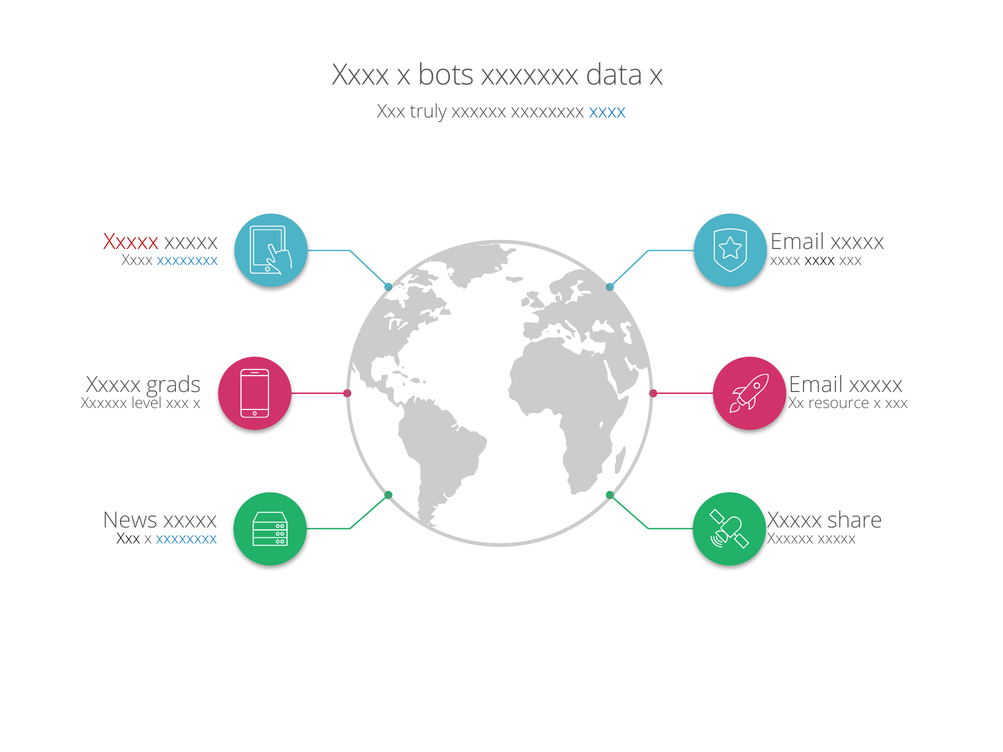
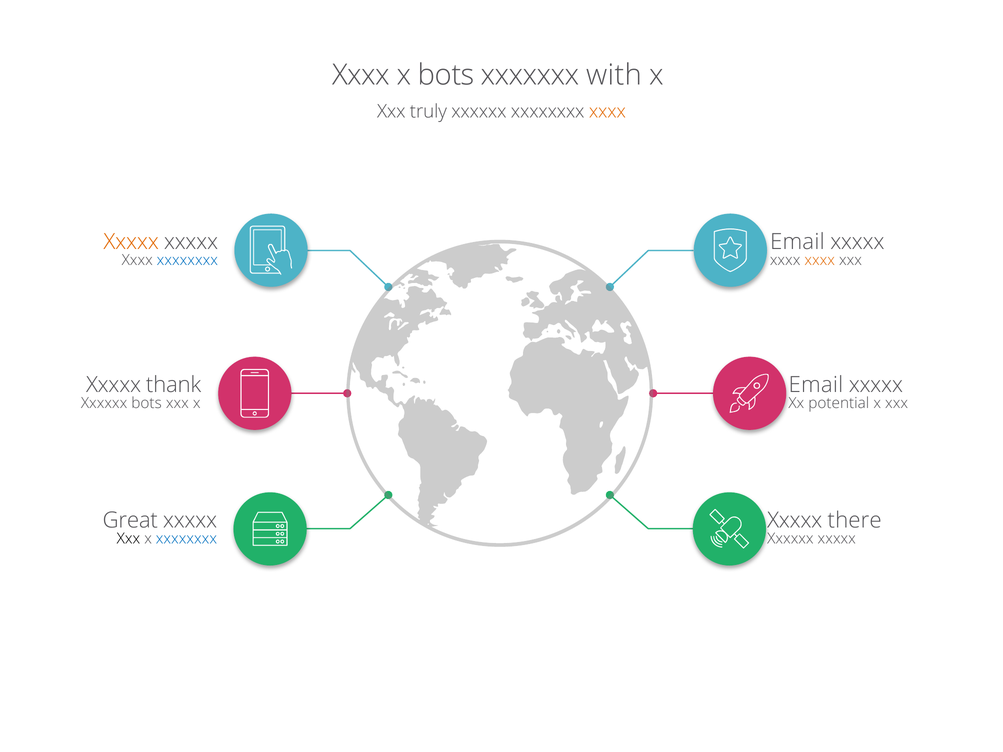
data: data -> with (614, 75)
xxxx colour: blue -> orange (607, 112)
Xxxxx colour: red -> orange (131, 242)
xxxx colour: black -> orange (820, 260)
grads: grads -> thank (174, 385)
Xxxxxx level: level -> bots (147, 403)
resource: resource -> potential (839, 403)
News: News -> Great (130, 521)
share: share -> there (855, 521)
